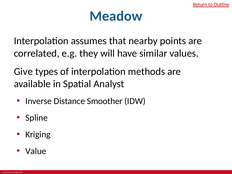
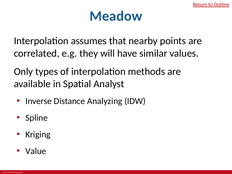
Give: Give -> Only (23, 71)
Smoother: Smoother -> Analyzing (105, 101)
